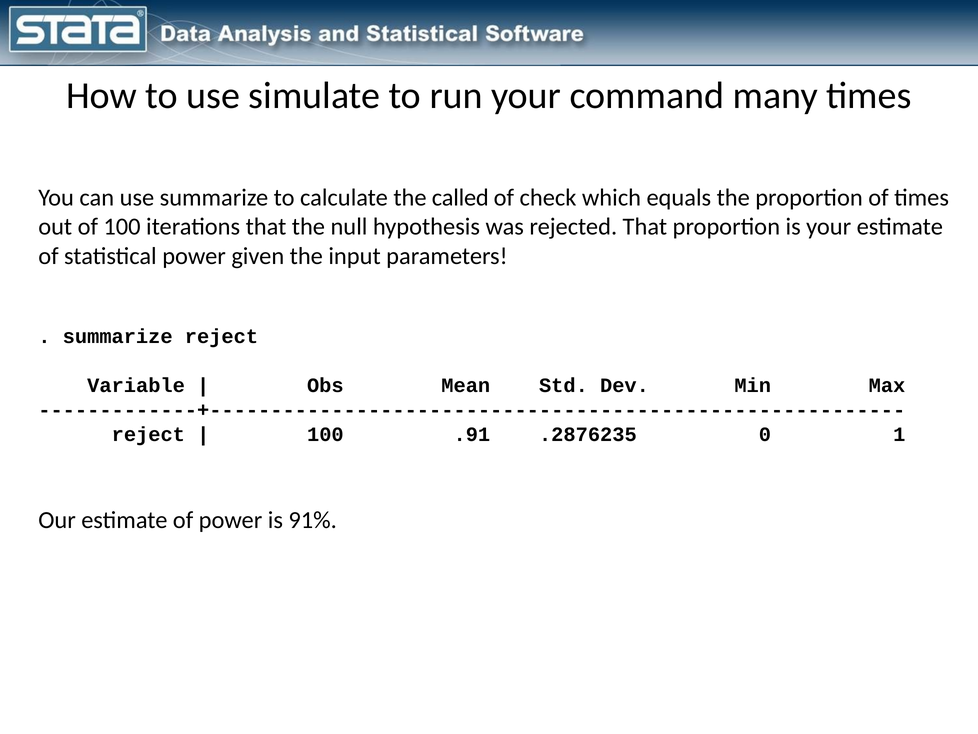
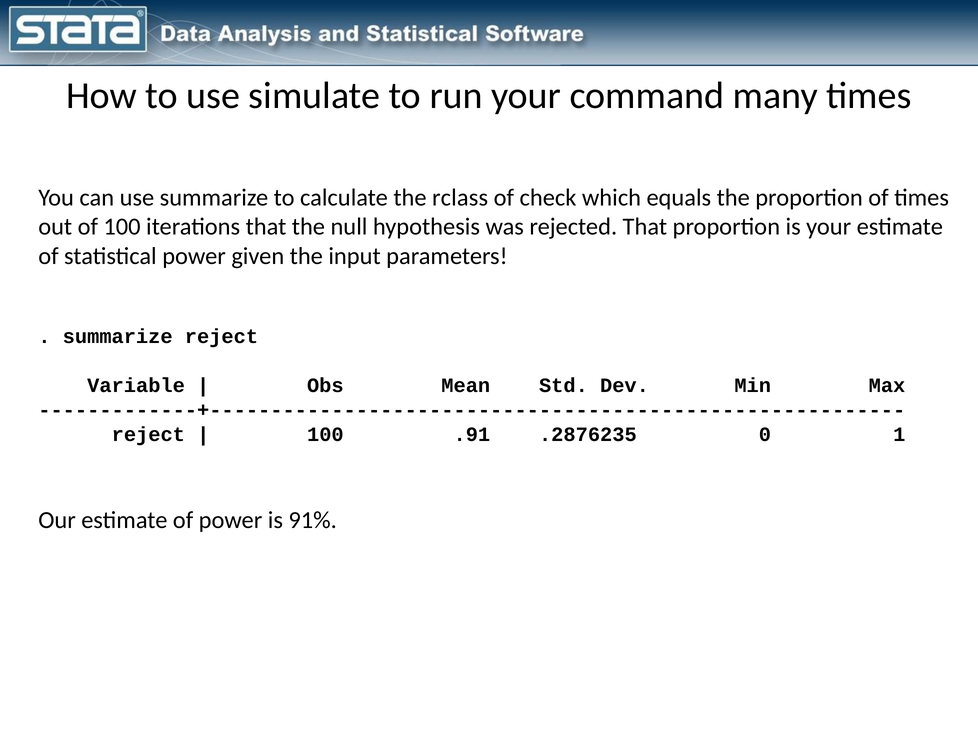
called: called -> rclass (460, 197)
